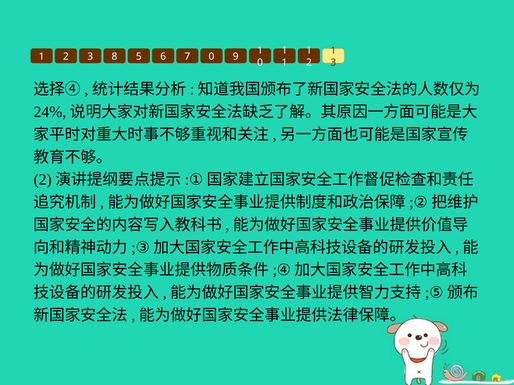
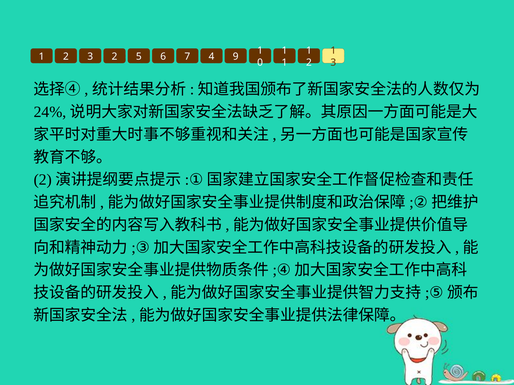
3 8: 8 -> 2 (115, 57)
7 0: 0 -> 4 (211, 57)
